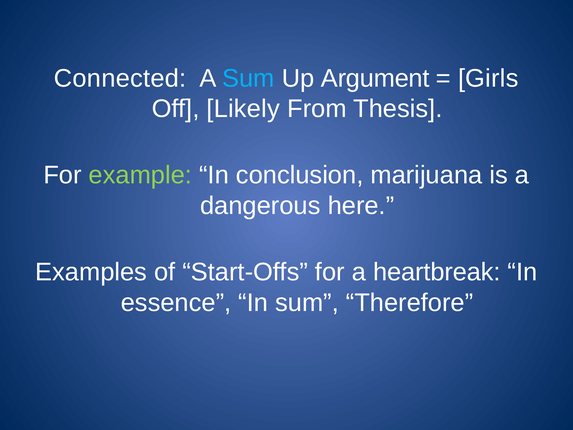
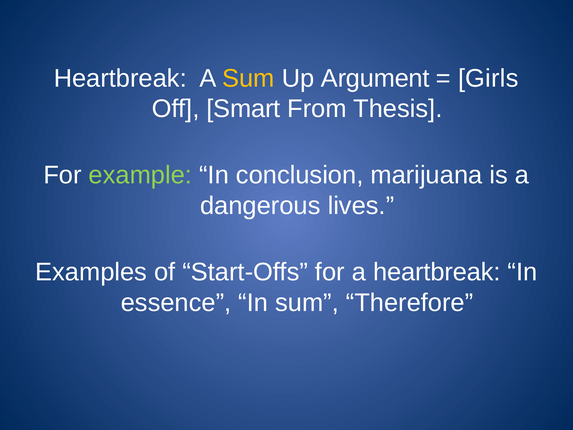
Connected: Connected -> Heartbreak (120, 78)
Sum colour: light blue -> yellow (248, 78)
Likely: Likely -> Smart (243, 109)
here: here -> lives (361, 206)
